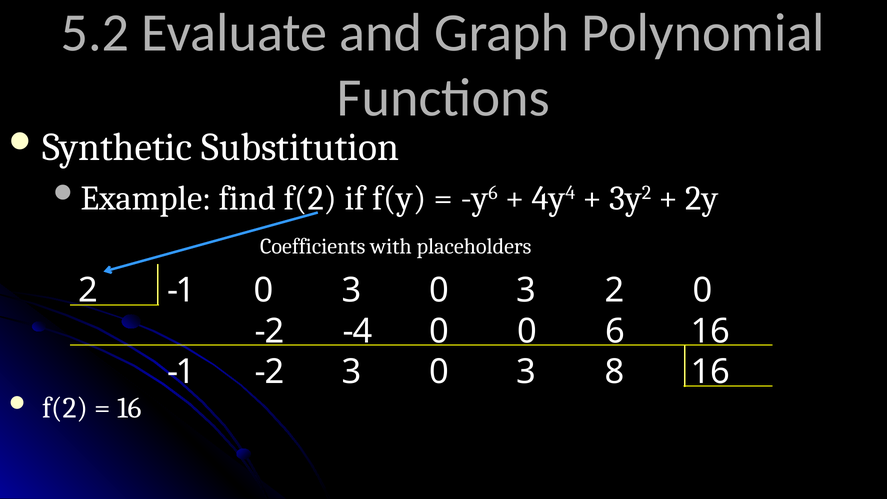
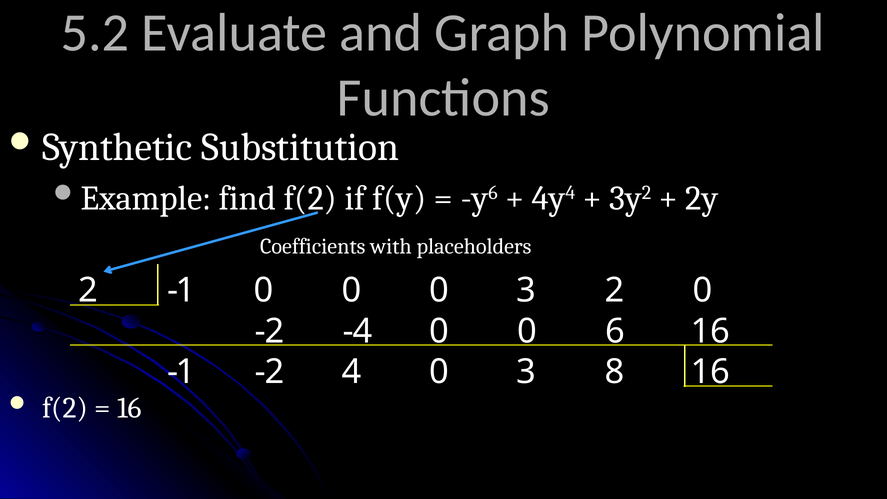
3: 3 -> 0 (352, 290)
3: 3 -> 4 (351, 372)
